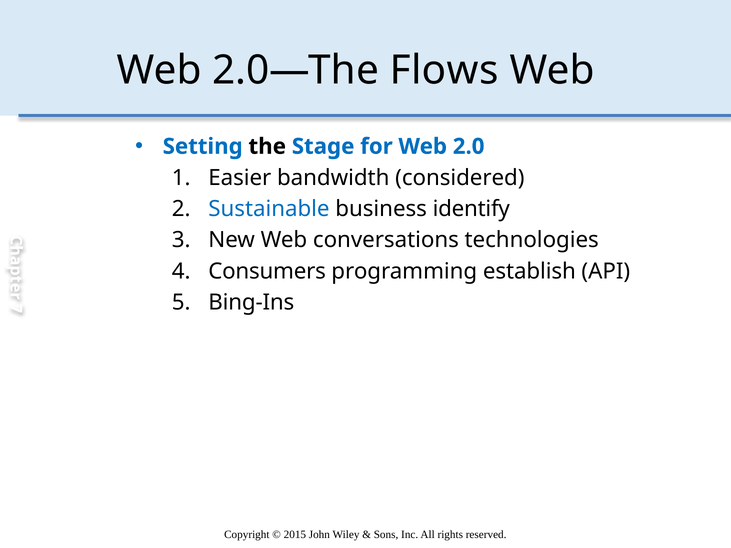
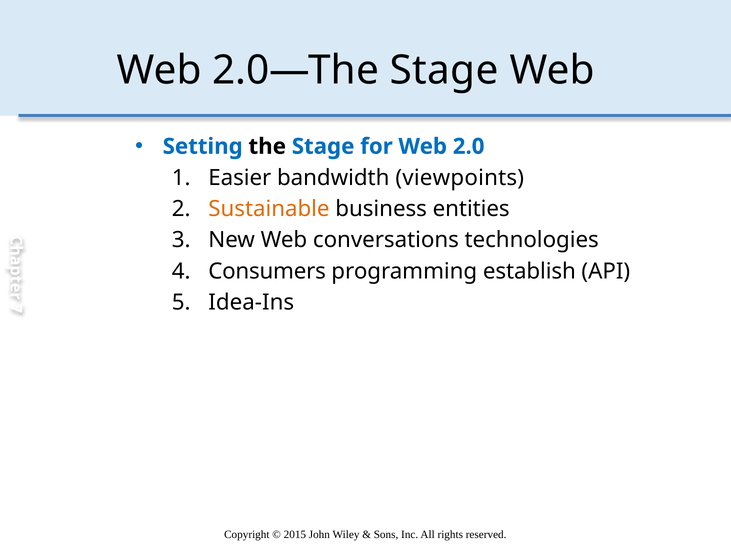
2.0—The Flows: Flows -> Stage (444, 70)
considered: considered -> viewpoints (460, 178)
Sustainable colour: blue -> orange (269, 209)
identify: identify -> entities (471, 209)
Bing-Ins: Bing-Ins -> Idea-Ins (251, 303)
